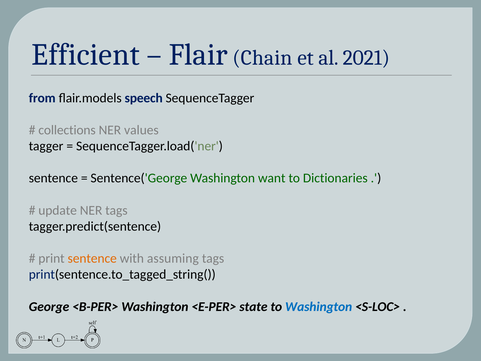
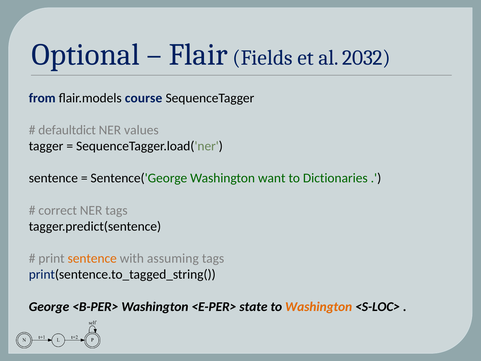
Efficient: Efficient -> Optional (86, 55)
Chain: Chain -> Fields (263, 58)
2021: 2021 -> 2032 (366, 58)
speech: speech -> course (144, 98)
collections: collections -> defaultdict (67, 130)
update: update -> correct (58, 210)
Washington colour: blue -> orange (319, 306)
